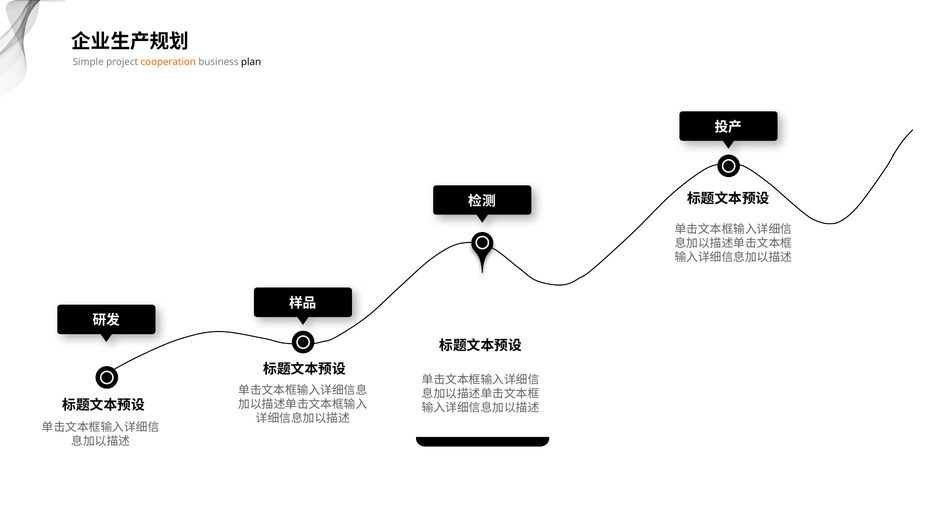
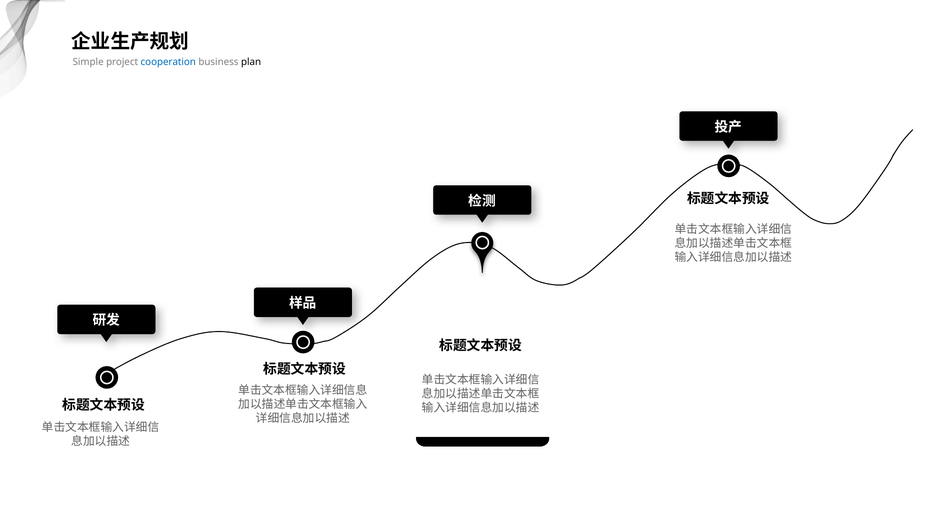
cooperation colour: orange -> blue (168, 62)
